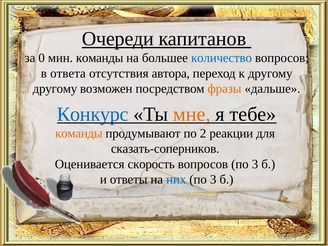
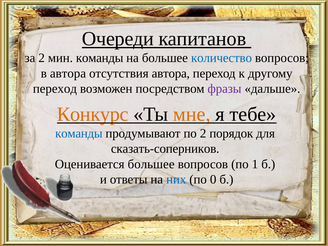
за 0: 0 -> 2 (42, 58)
в ответа: ответа -> автора (68, 73)
другому: другому -> переход (55, 89)
фразы colour: orange -> purple (224, 89)
Конкурс colour: blue -> orange (93, 114)
команды colour: orange -> blue (79, 133)
реакции: реакции -> порядок (231, 133)
Оценивается скорость: скорость -> большее (151, 164)
вопросов по 3: 3 -> 1 (255, 164)
3: 3 -> 0 (213, 179)
